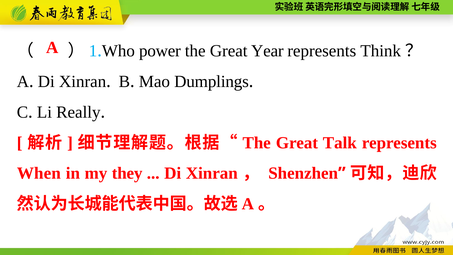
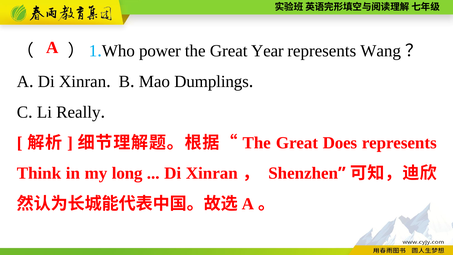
Think: Think -> Wang (381, 51)
Talk: Talk -> Does (340, 143)
When: When -> Think (39, 173)
they: they -> long (127, 173)
